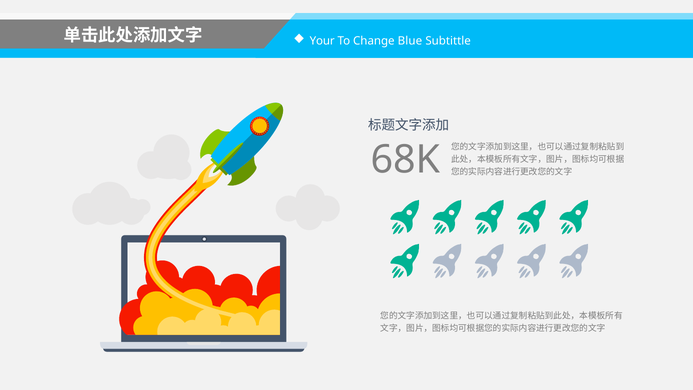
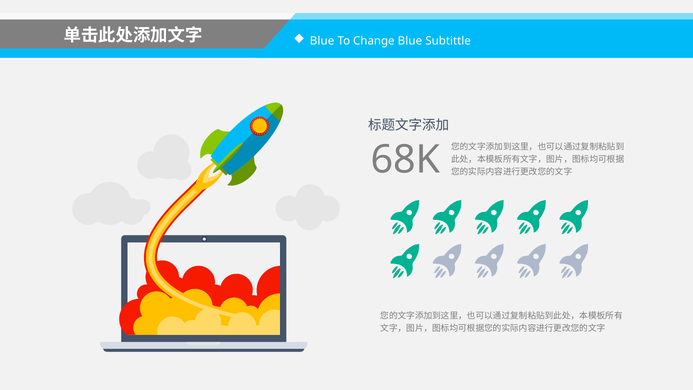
Your: Your -> Blue (322, 41)
